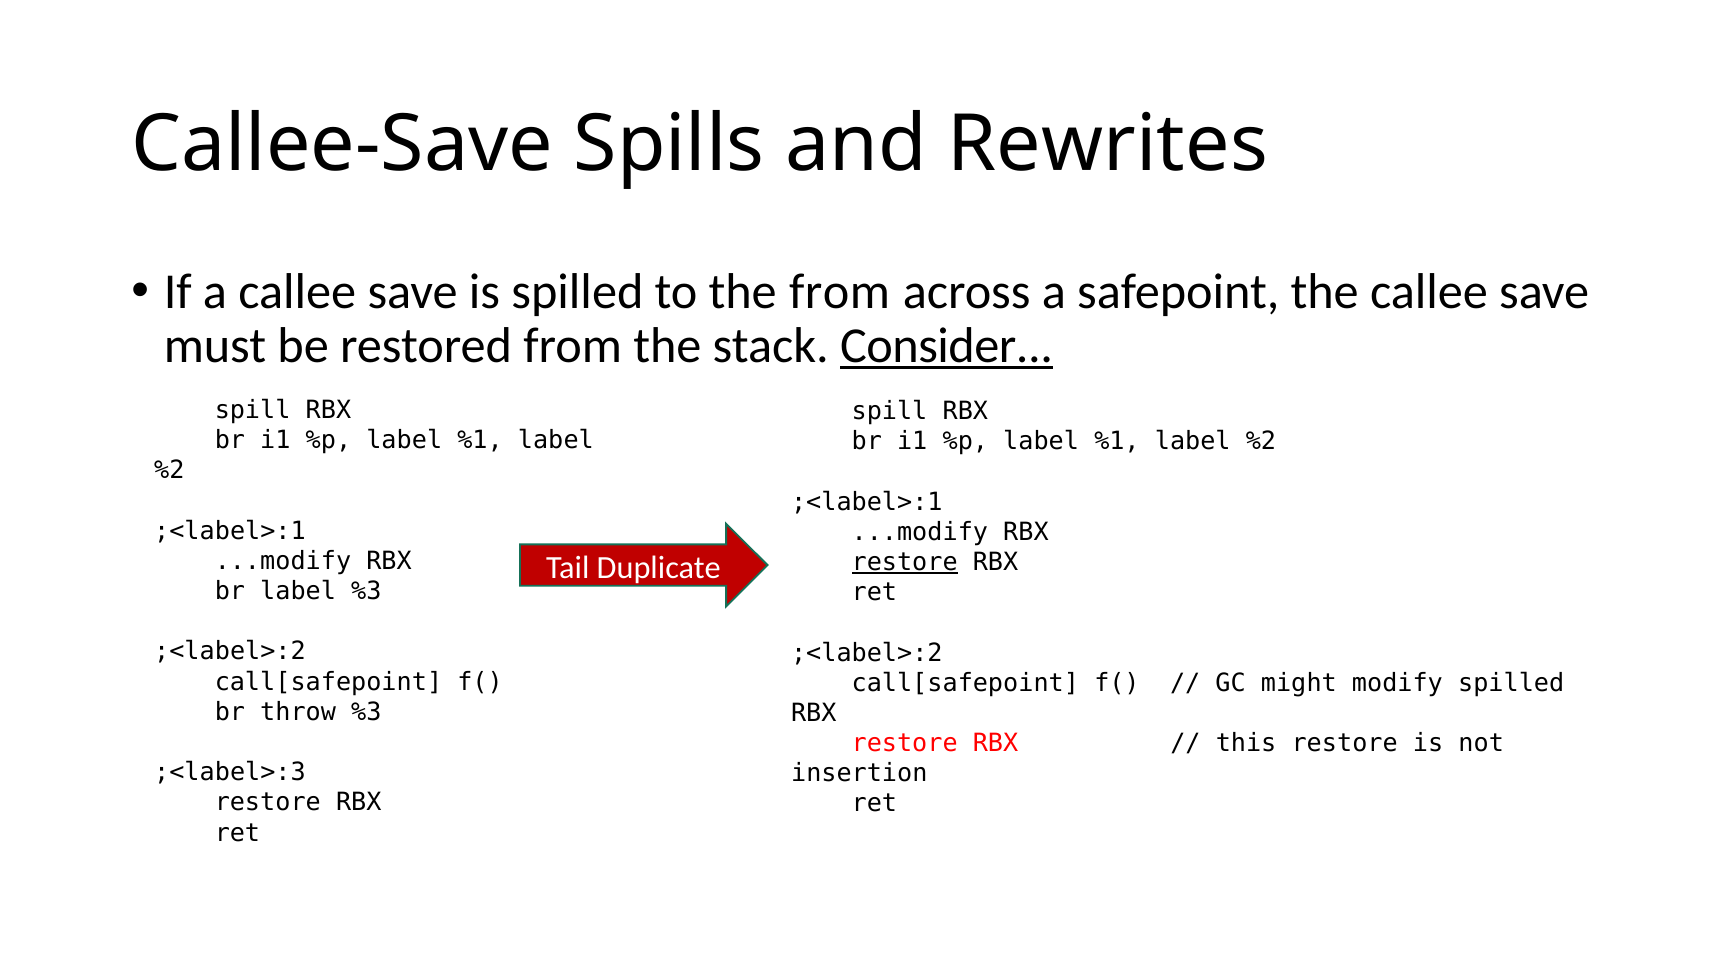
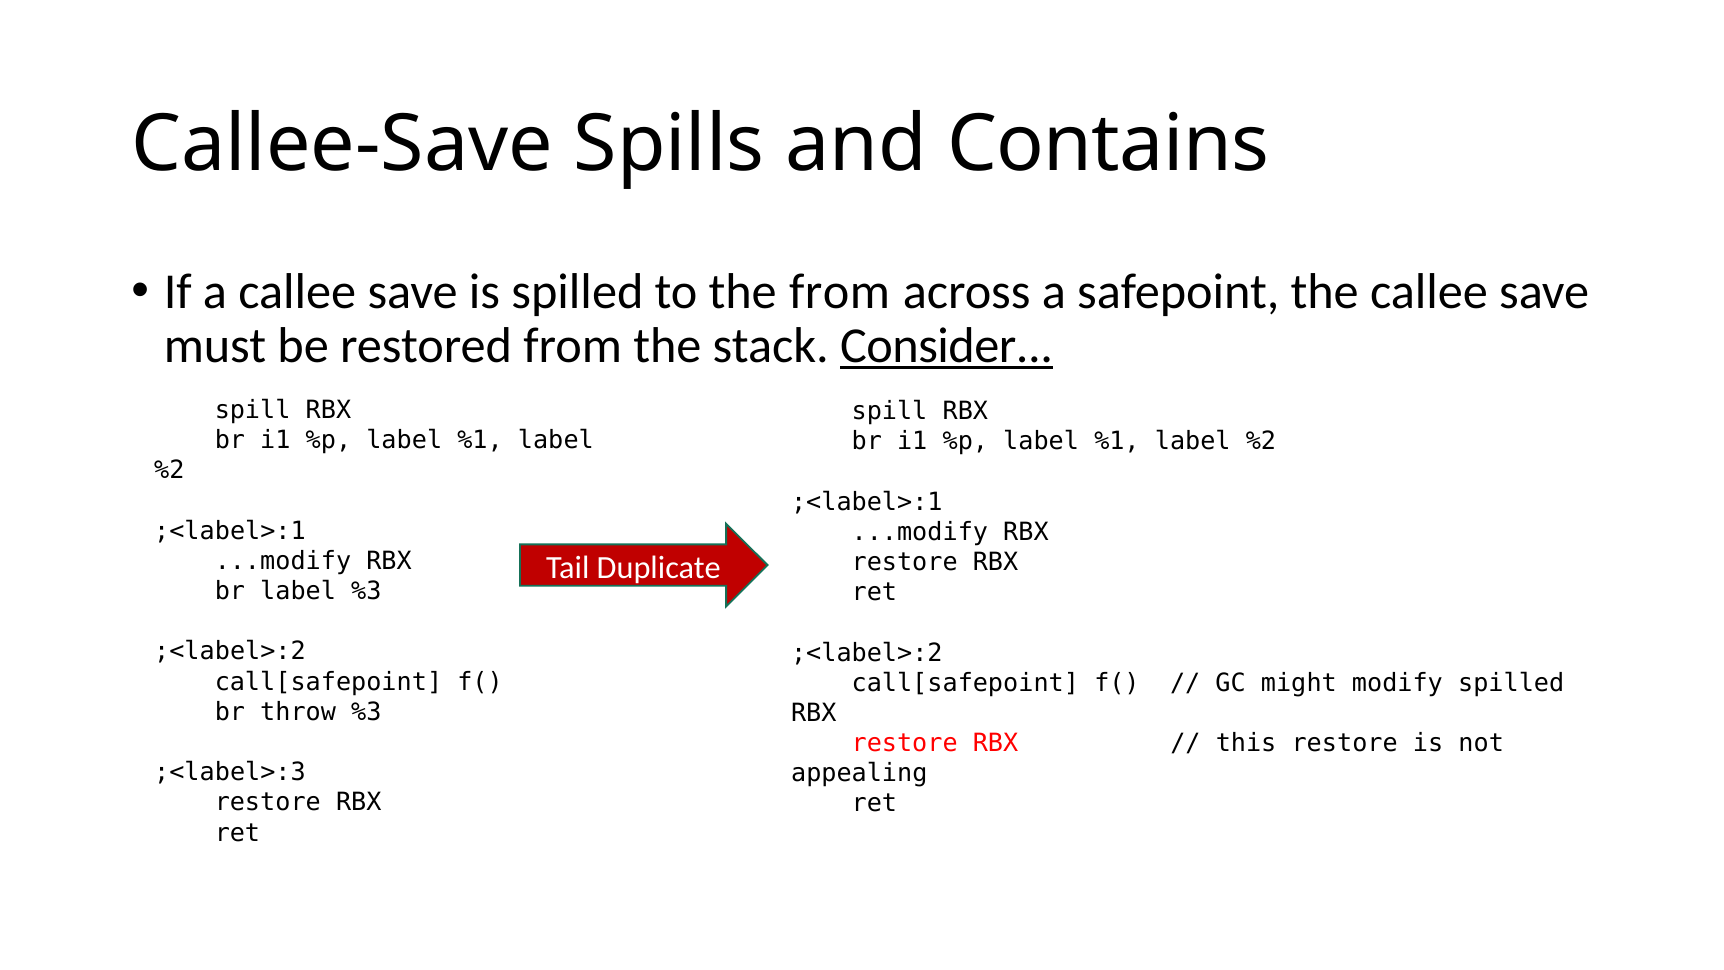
Rewrites: Rewrites -> Contains (1108, 145)
restore underline: present -> none (905, 562)
insertion: insertion -> appealing (859, 773)
